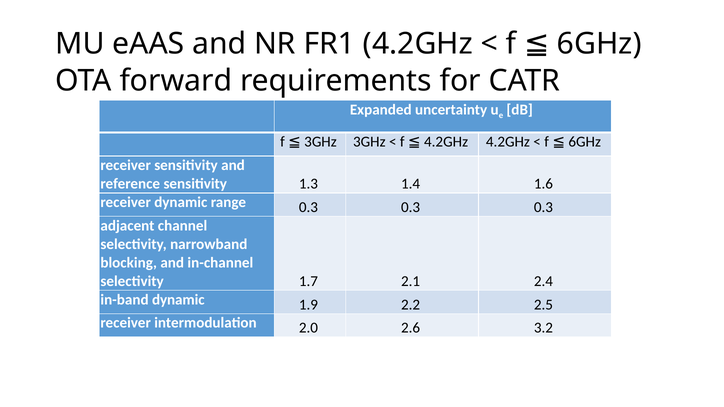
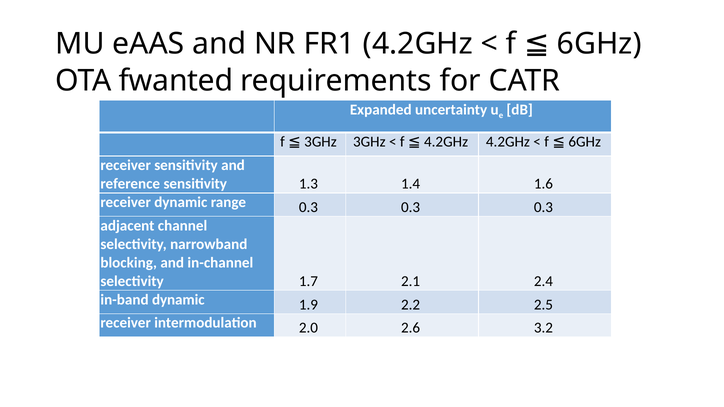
forward: forward -> fwanted (176, 81)
